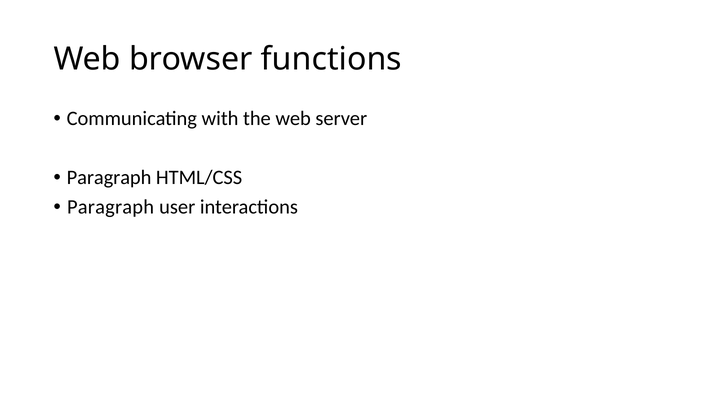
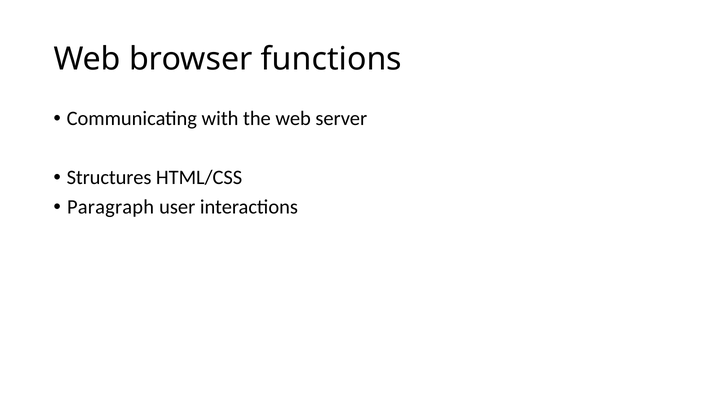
Paragraph: Paragraph -> Structures (109, 178)
